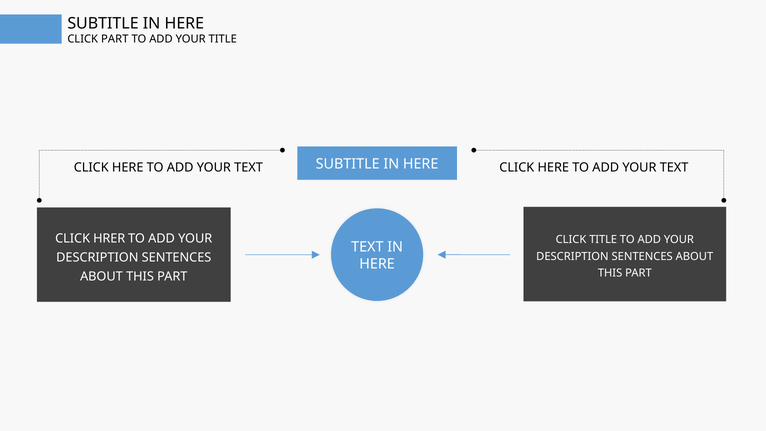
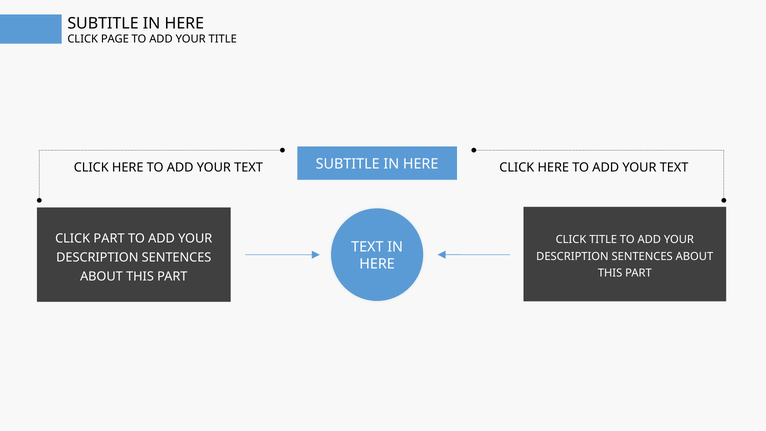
CLICK PART: PART -> PAGE (115, 39)
CLICK HRER: HRER -> PART (109, 238)
